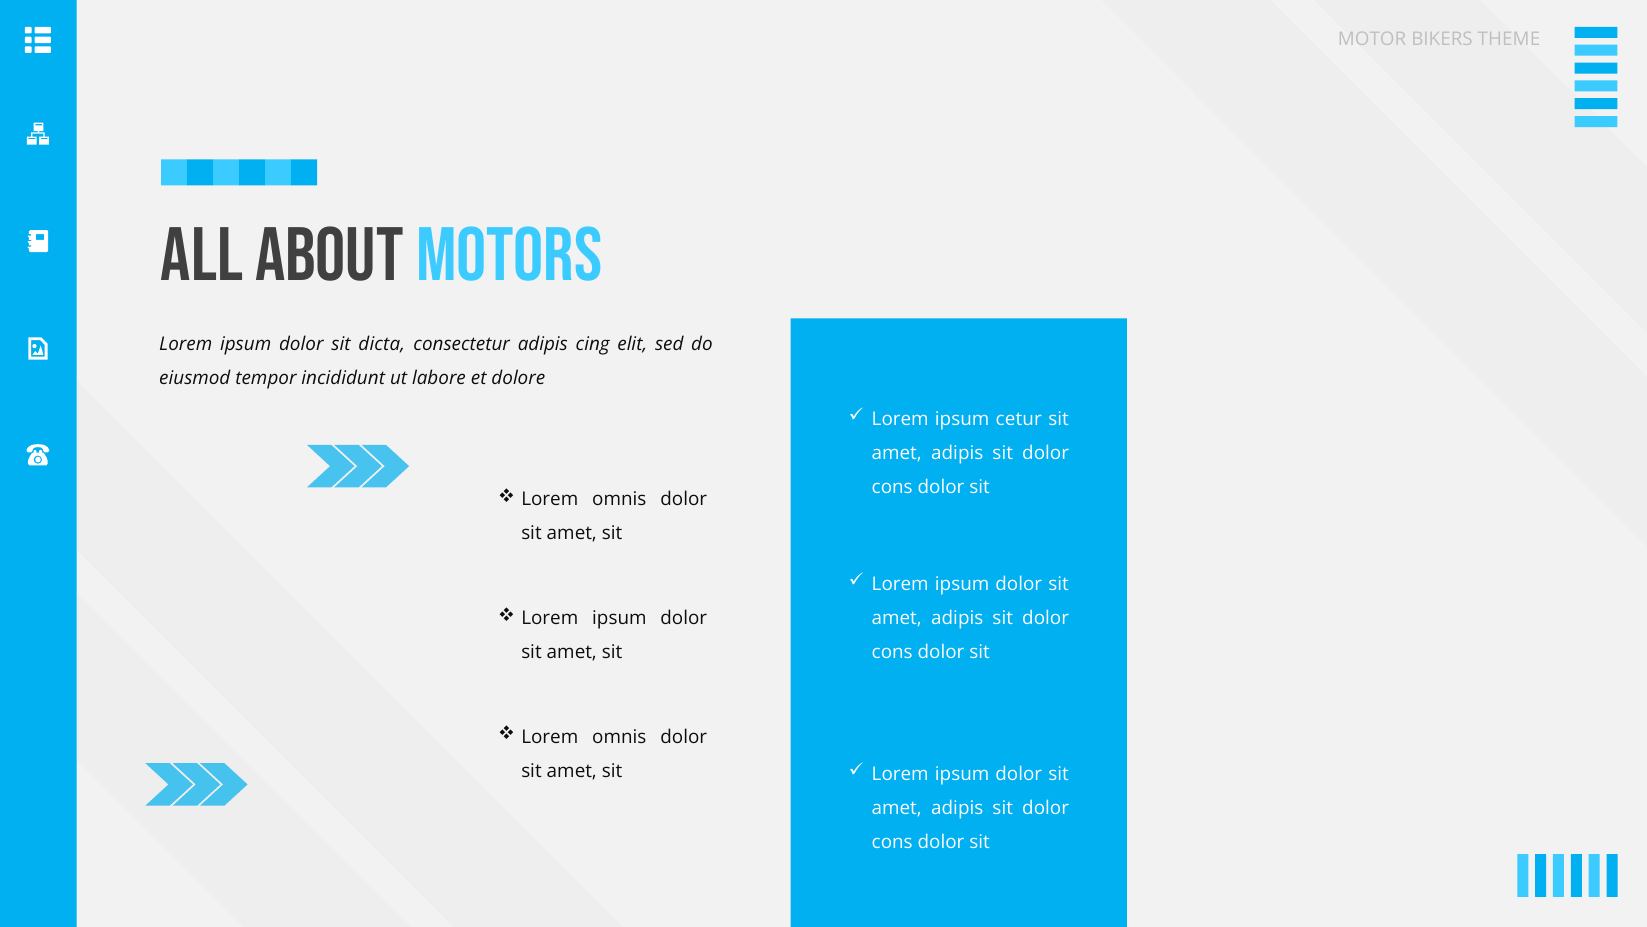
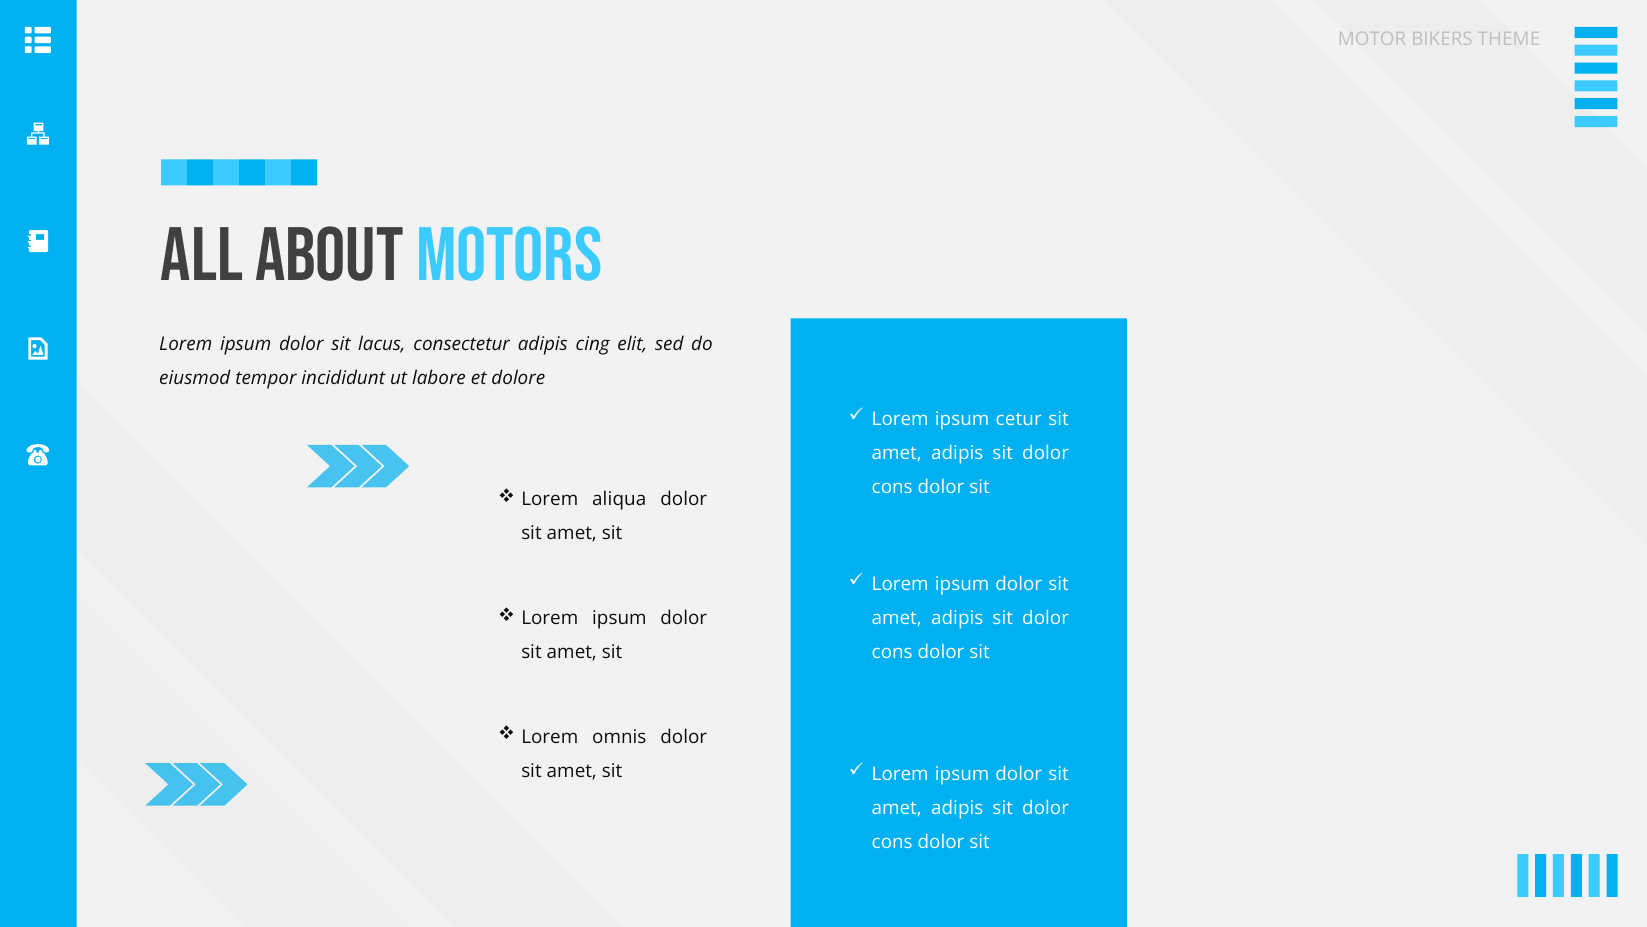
dicta: dicta -> lacus (382, 344)
omnis: omnis -> aliqua (619, 499)
